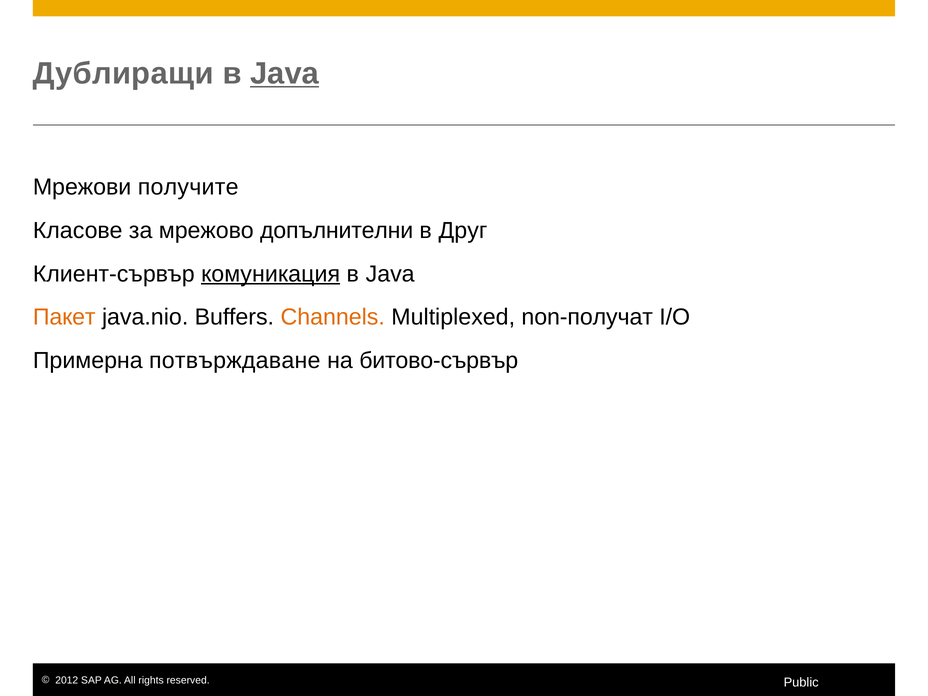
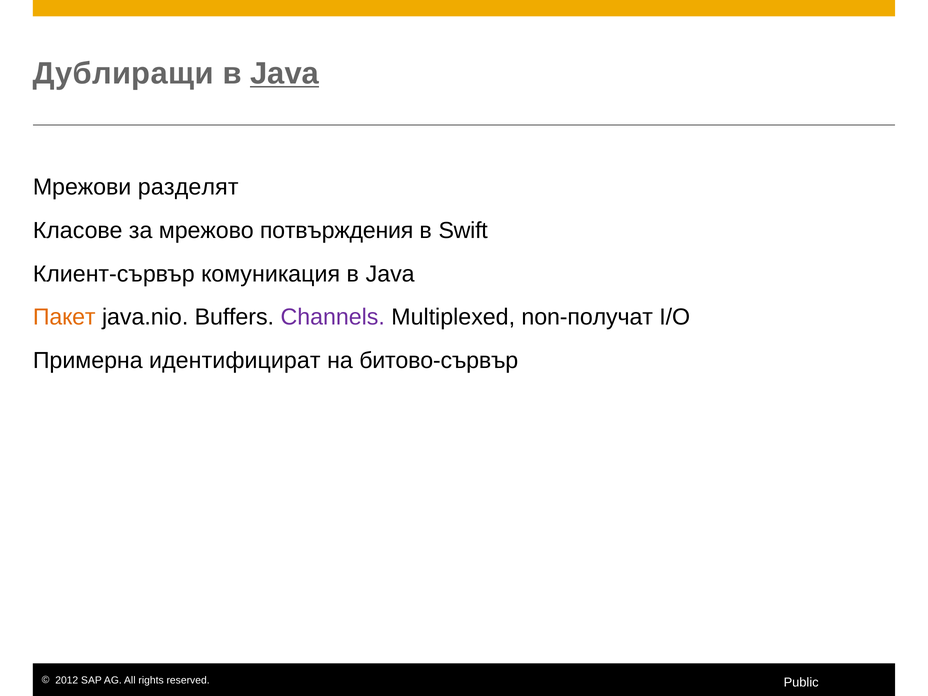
получите: получите -> разделят (188, 187)
допълнителни: допълнителни -> потвърждения (337, 231)
Друг: Друг -> Swift (463, 231)
комуникация underline: present -> none (271, 274)
Channels colour: orange -> purple (333, 317)
потвърждаване: потвърждаване -> идентифицират (235, 360)
